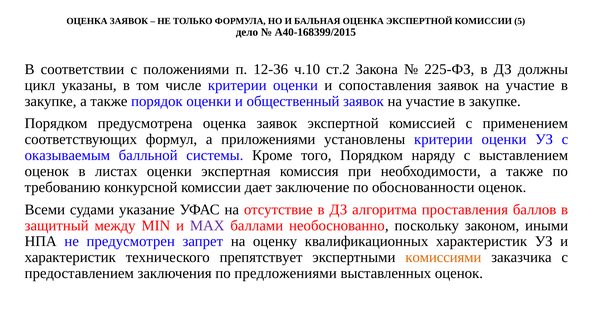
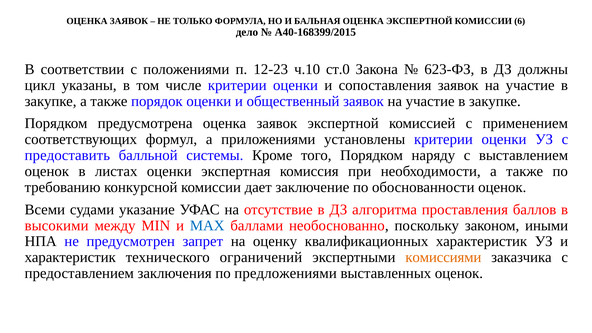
5: 5 -> 6 (520, 21)
12-36: 12-36 -> 12-23 (271, 69)
ст.2: ст.2 -> ст.0 (338, 69)
225-ФЗ: 225-ФЗ -> 623-ФЗ (449, 69)
оказываемым: оказываемым -> предоставить (67, 155)
защитный: защитный -> высокими (57, 225)
MAX colour: purple -> blue (207, 225)
препятствует: препятствует -> ограничений (261, 257)
